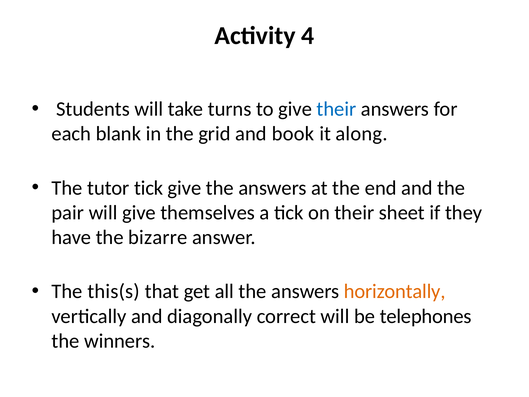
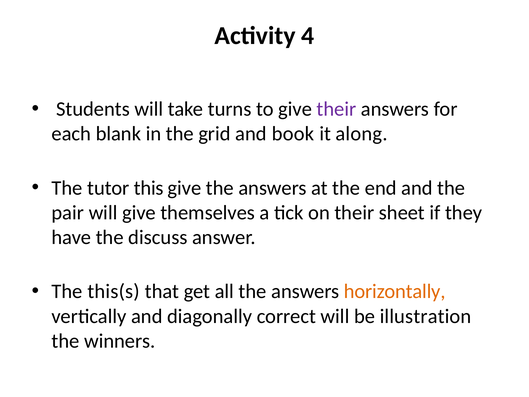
their colour: blue -> purple (336, 109)
tutor tick: tick -> this (149, 188)
bizarre: bizarre -> discuss (158, 237)
telephones: telephones -> illustration (426, 316)
